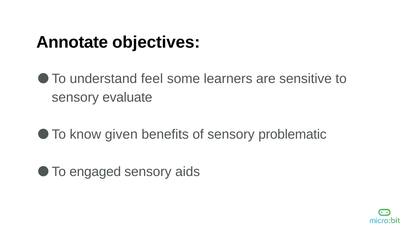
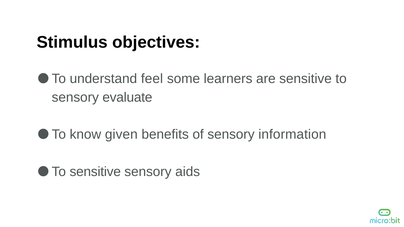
Annotate: Annotate -> Stimulus (72, 42)
problematic: problematic -> information (292, 135)
To engaged: engaged -> sensitive (95, 172)
